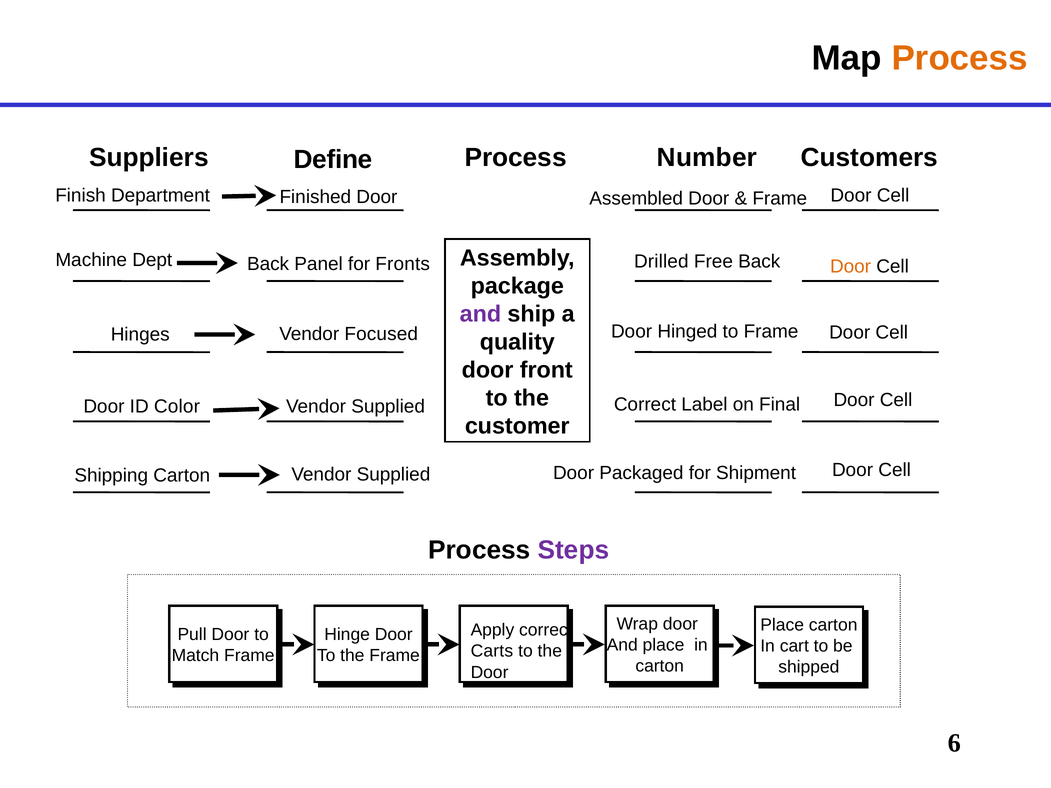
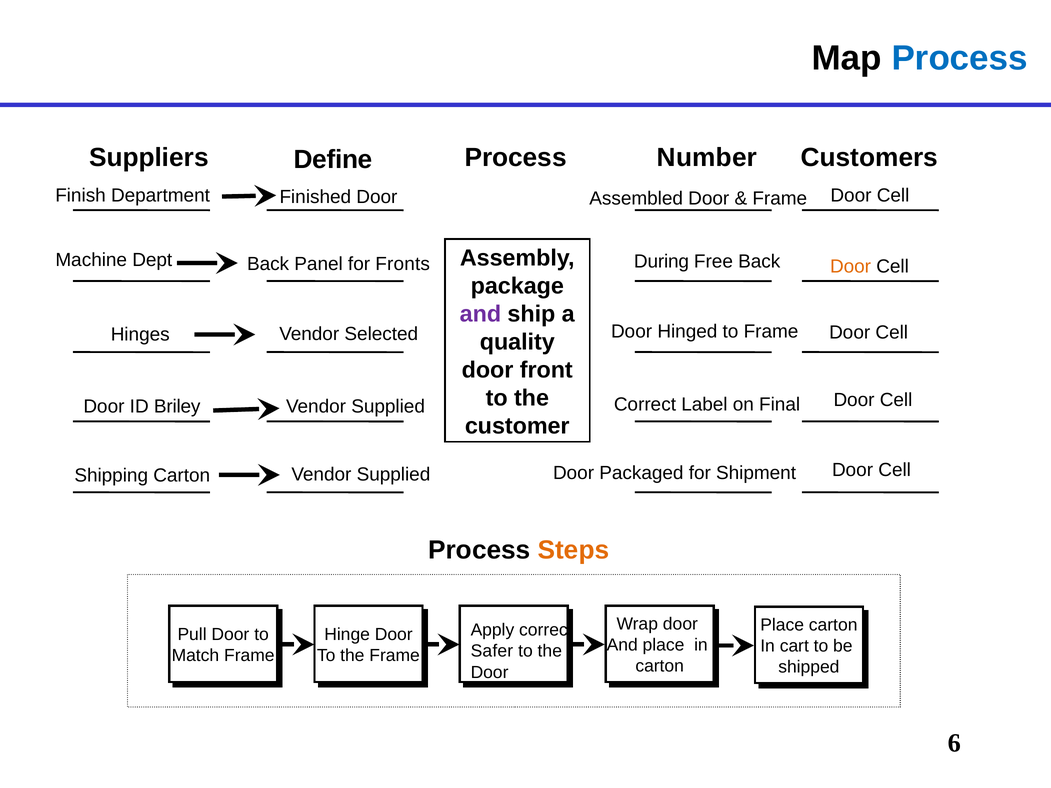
Process colour: orange -> blue (960, 58)
Drilled: Drilled -> During (661, 261)
Focused: Focused -> Selected (381, 334)
Color: Color -> Briley (177, 407)
Steps colour: purple -> orange (573, 550)
Carts: Carts -> Safer (492, 651)
